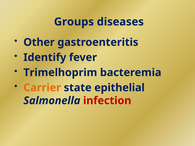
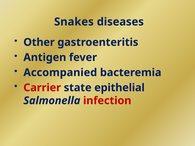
Groups: Groups -> Snakes (74, 22)
Identify: Identify -> Antigen (45, 57)
Trimelhoprim: Trimelhoprim -> Accompanied (60, 73)
Carrier colour: orange -> red (42, 88)
